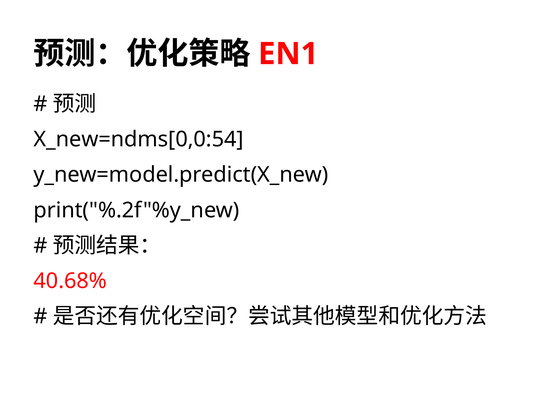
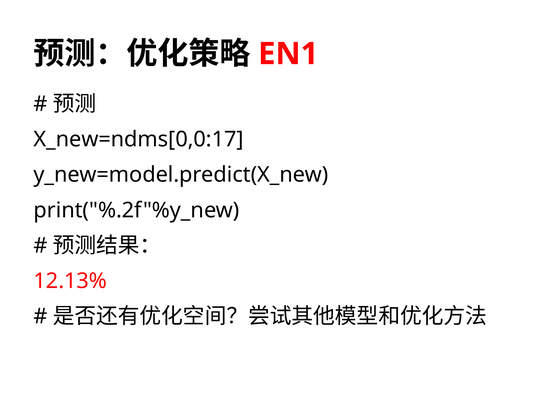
X_new=ndms[0,0:54: X_new=ndms[0,0:54 -> X_new=ndms[0,0:17 (139, 139)
40.68%: 40.68% -> 12.13% (70, 281)
